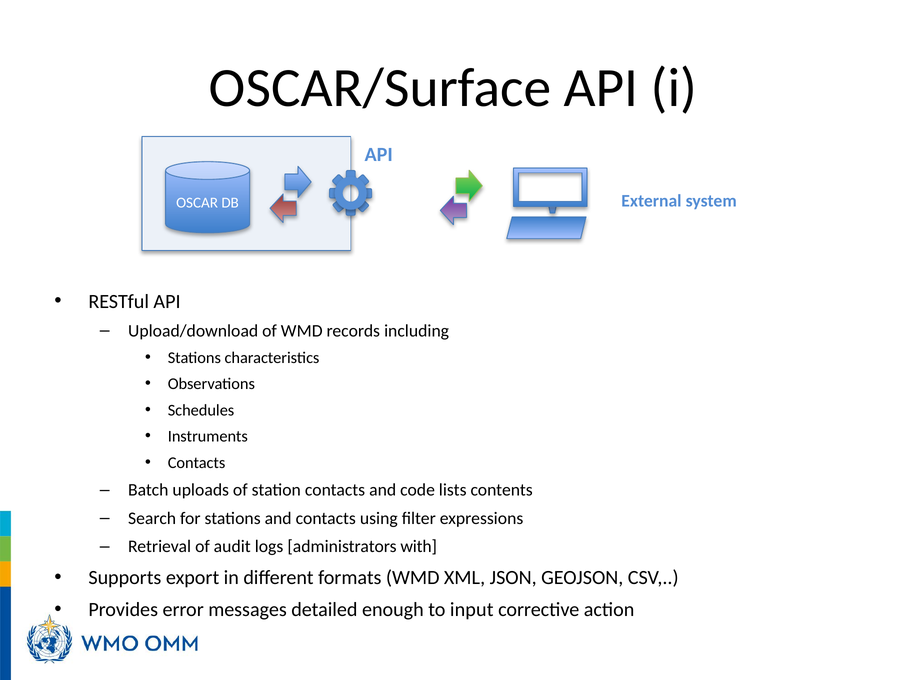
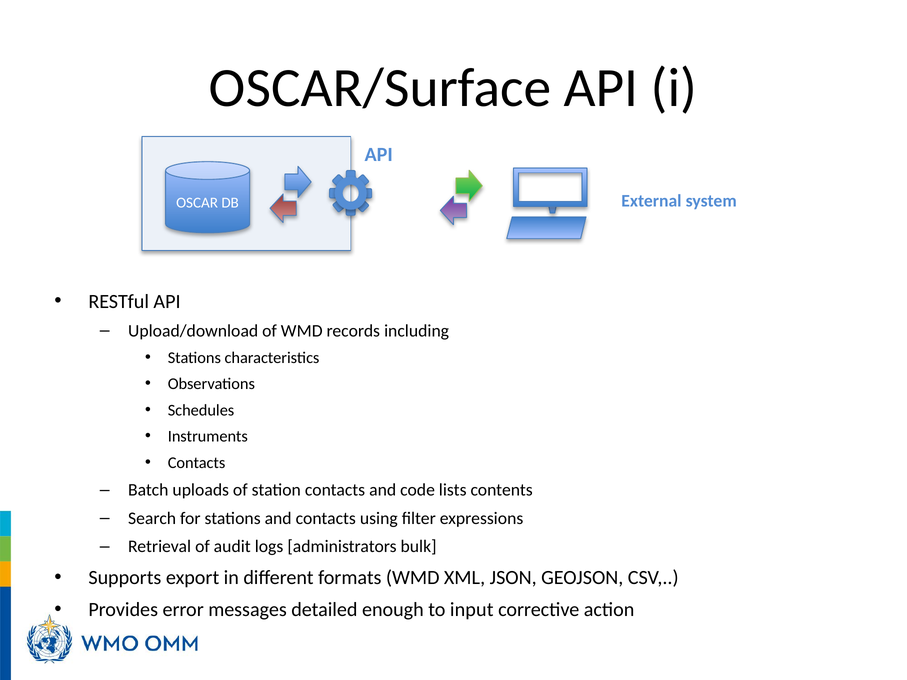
with: with -> bulk (419, 547)
